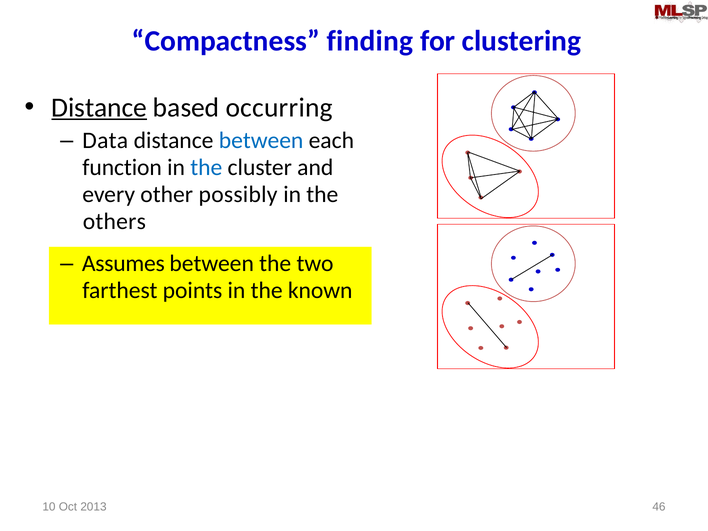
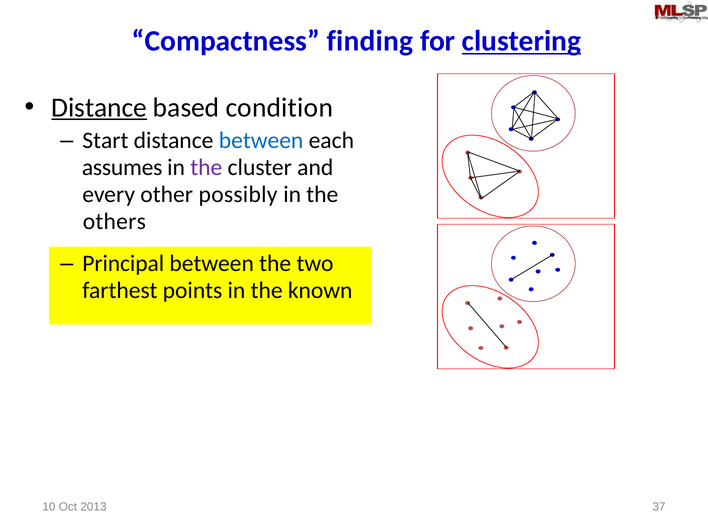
clustering underline: none -> present (522, 41)
occurring: occurring -> condition (279, 108)
Data: Data -> Start (105, 141)
function: function -> assumes (122, 167)
the colour: blue -> purple (206, 167)
Assumes: Assumes -> Principal (123, 263)
46: 46 -> 37 (659, 507)
